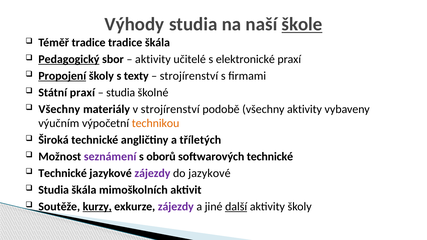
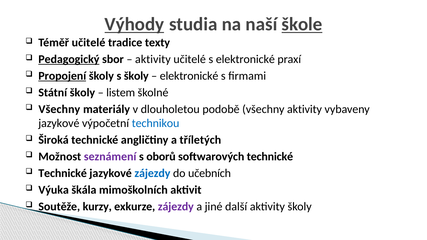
Výhody underline: none -> present (134, 24)
Téměř tradice: tradice -> učitelé (89, 43)
tradice škála: škála -> texty (157, 43)
s texty: texty -> školy (136, 76)
strojírenství: strojírenství -> elektronické (189, 76)
Státní praxí: praxí -> školy (82, 93)
studia: studia -> listem (121, 93)
v strojírenství: strojírenství -> dlouholetou (170, 109)
výučním: výučním -> jazykové (59, 123)
technikou colour: orange -> blue (156, 123)
zájezdy colour: purple -> blue (152, 173)
do jazykové: jazykové -> učebních (210, 173)
Studia: Studia -> Výuka (54, 190)
kurzy underline: present -> none (97, 207)
další underline: present -> none (236, 207)
